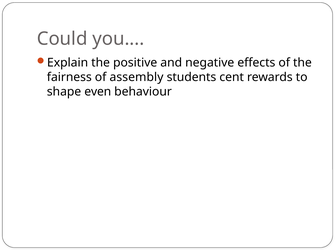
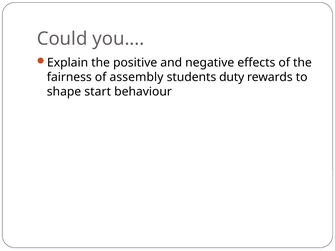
cent: cent -> duty (232, 77)
even: even -> start (98, 92)
